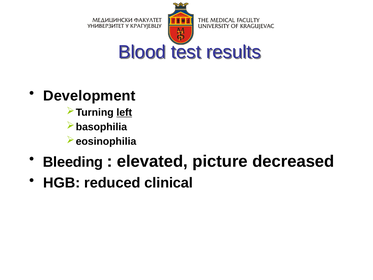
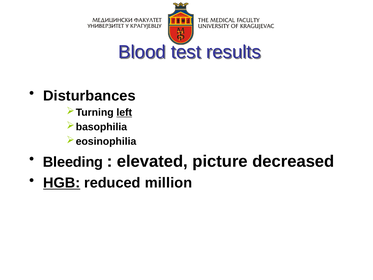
Development: Development -> Disturbances (89, 96)
HGB underline: none -> present (62, 183)
clinical: clinical -> million (169, 183)
